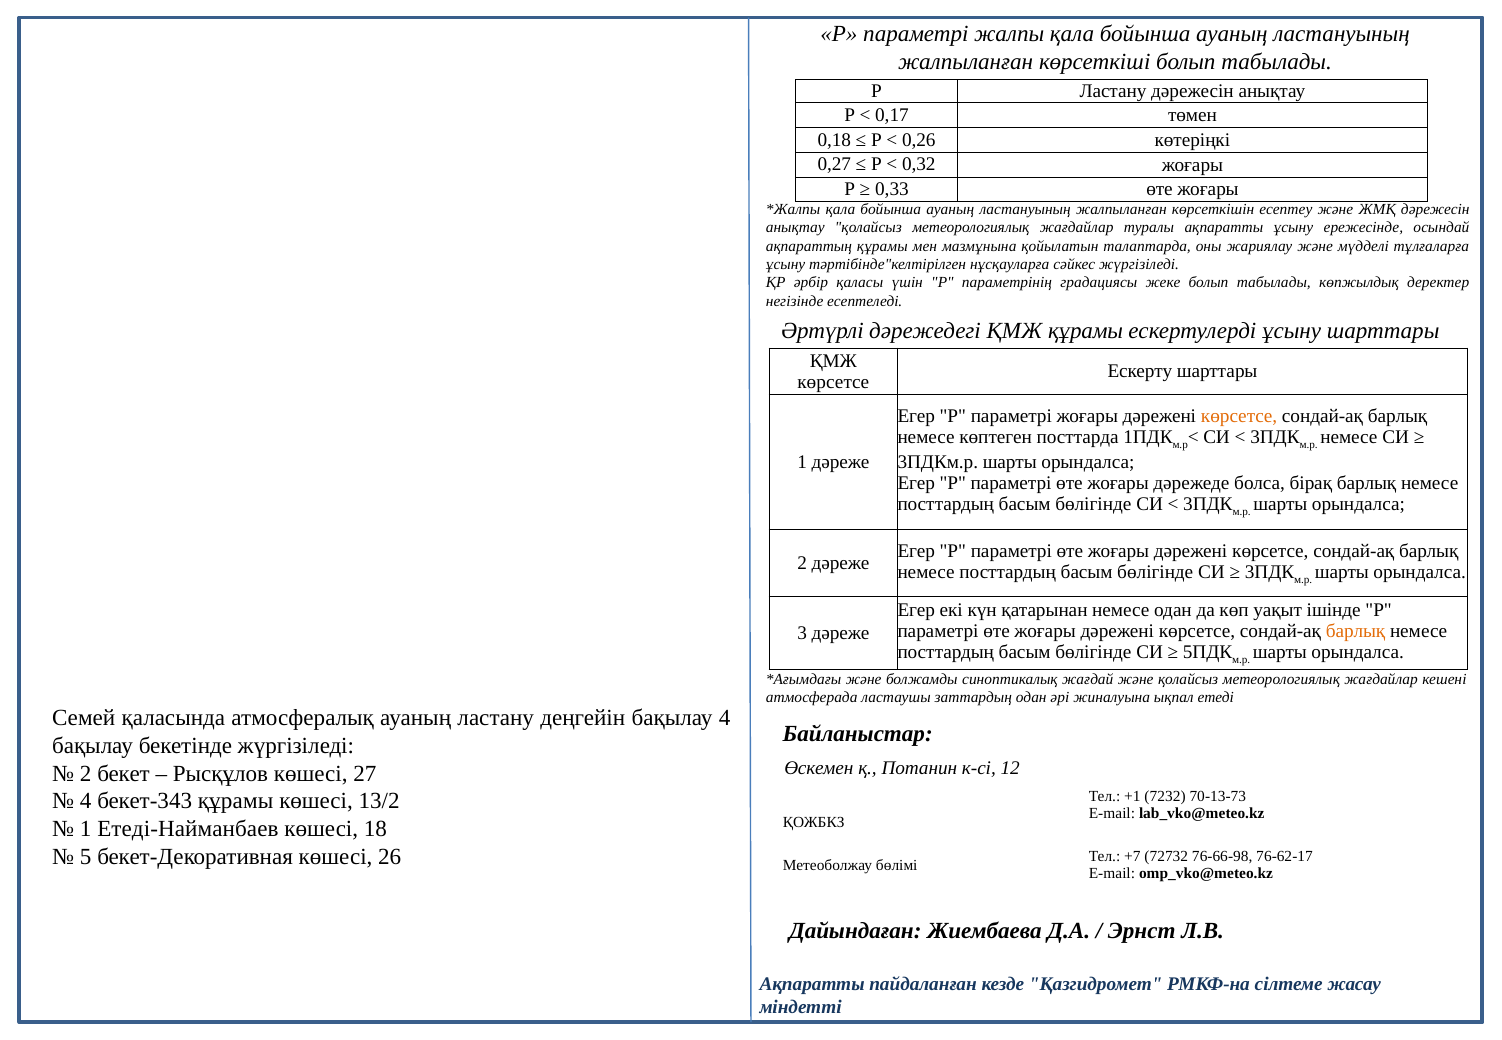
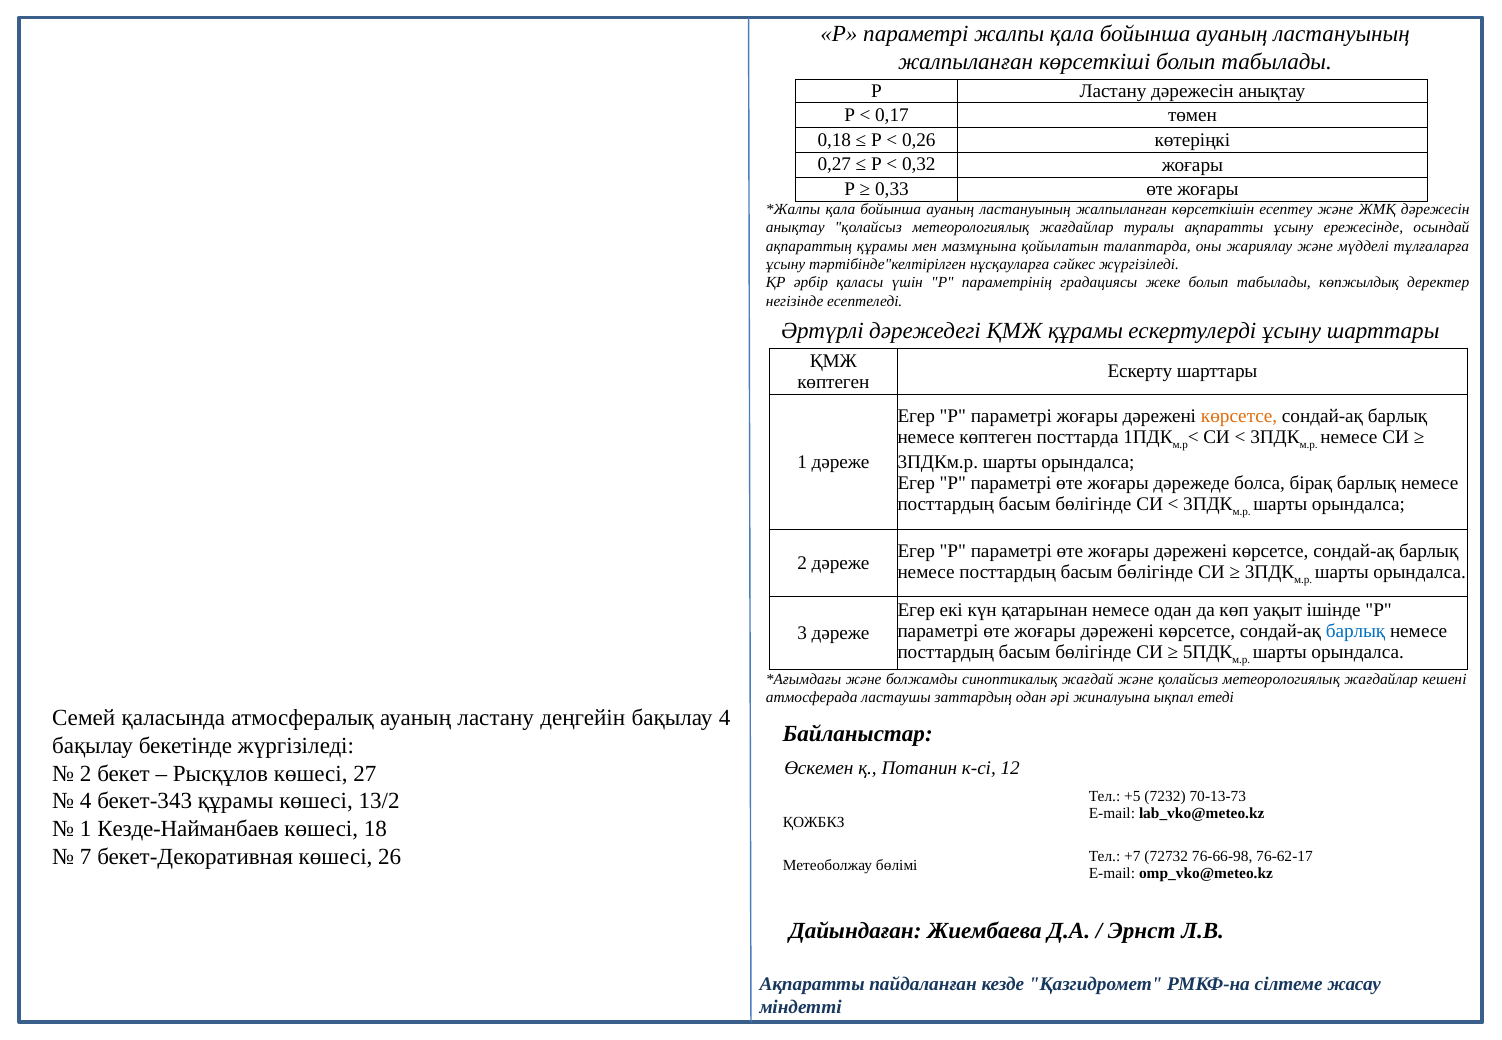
көрсетсе: көрсетсе -> көптеген (833, 382)
барлық colour: orange -> blue (1356, 631)
+1: +1 -> +5 (1132, 796)
Етеді-Найманбаев: Етеді-Найманбаев -> Кезде-Найманбаев (188, 829)
5: 5 -> 7 (86, 856)
